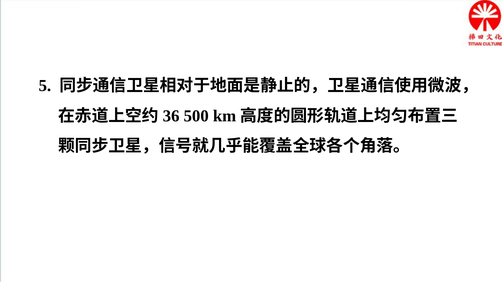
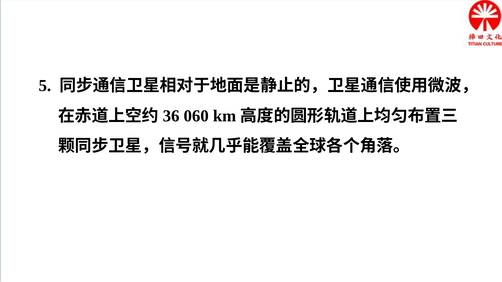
500: 500 -> 060 (196, 116)
